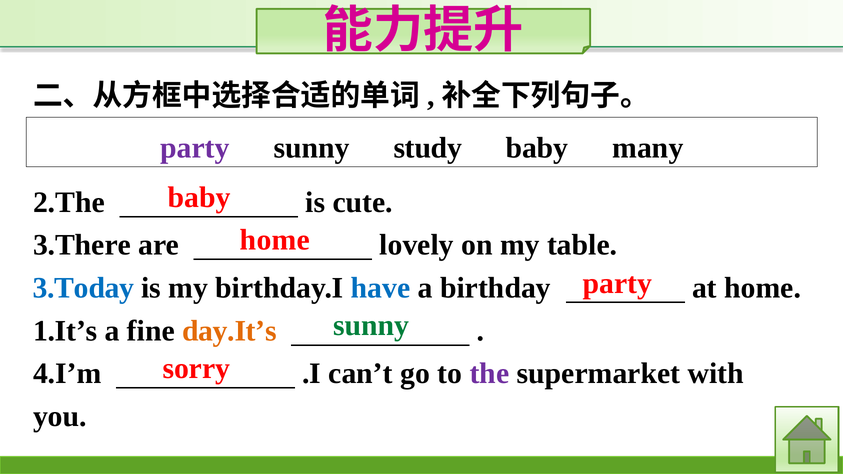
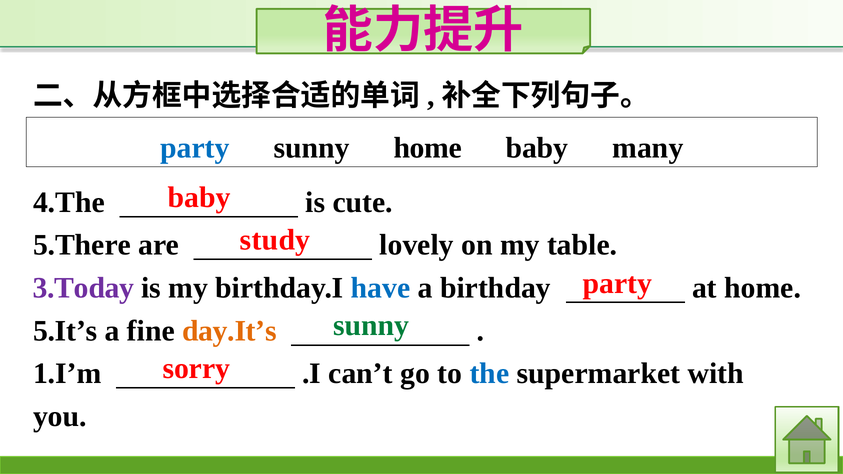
party colour: purple -> blue (195, 148)
sunny study: study -> home (428, 148)
2.The: 2.The -> 4.The (69, 202)
home: home -> study (275, 240)
3.There: 3.There -> 5.There (82, 245)
3.Today colour: blue -> purple (83, 288)
1.It’s: 1.It’s -> 5.It’s (65, 331)
4.I’m: 4.I’m -> 1.I’m (67, 374)
the colour: purple -> blue (489, 374)
